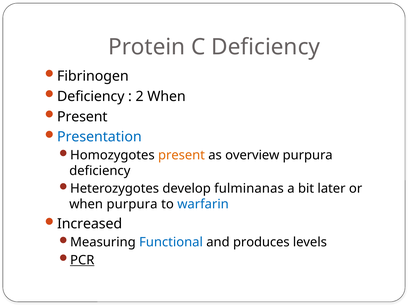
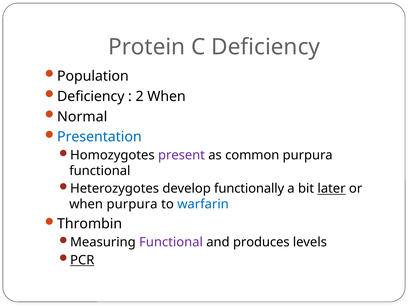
Fibrinogen: Fibrinogen -> Population (93, 76)
Present: Present -> Normal (82, 117)
present colour: orange -> purple (181, 155)
overview: overview -> common (252, 155)
deficiency: deficiency -> functional (100, 171)
fulminanas: fulminanas -> functionally (249, 189)
later underline: none -> present (332, 189)
Increased: Increased -> Thrombin (90, 224)
Functional colour: blue -> purple (171, 242)
